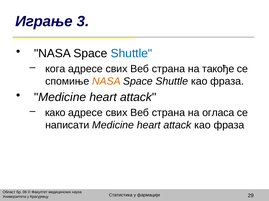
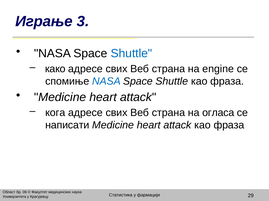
кога: кога -> како (55, 69)
такође: такође -> engine (218, 69)
NASA colour: orange -> blue (106, 82)
како: како -> кога (55, 113)
